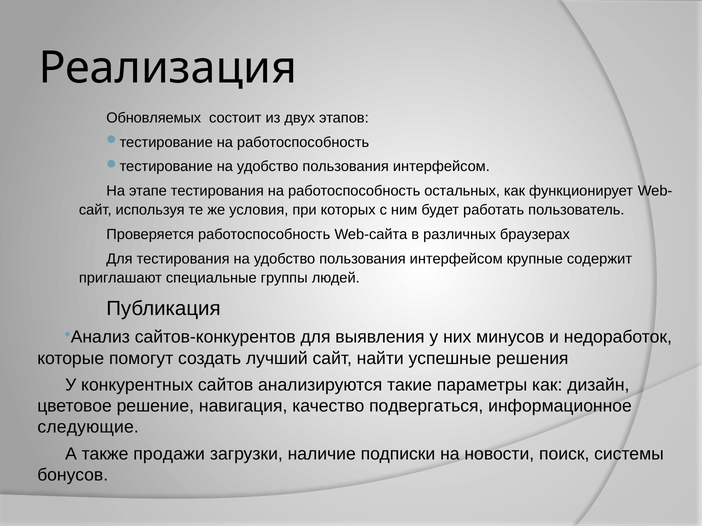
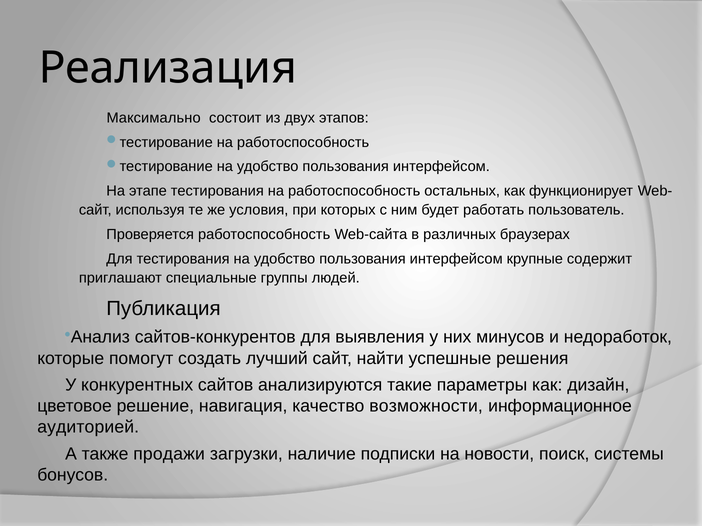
Обновляемых: Обновляемых -> Максимально (154, 118)
подвергаться: подвергаться -> возможности (426, 407)
следующие: следующие -> аудиторией (88, 428)
